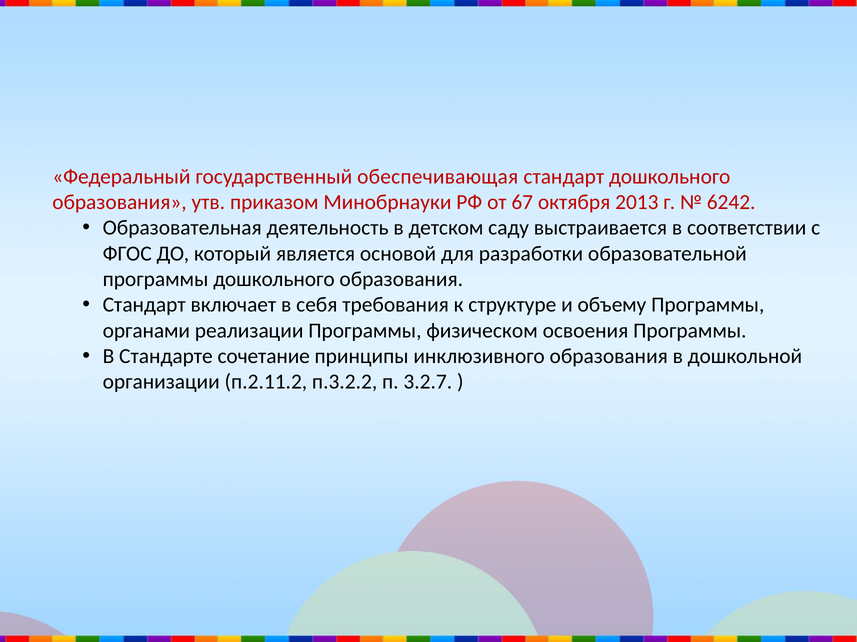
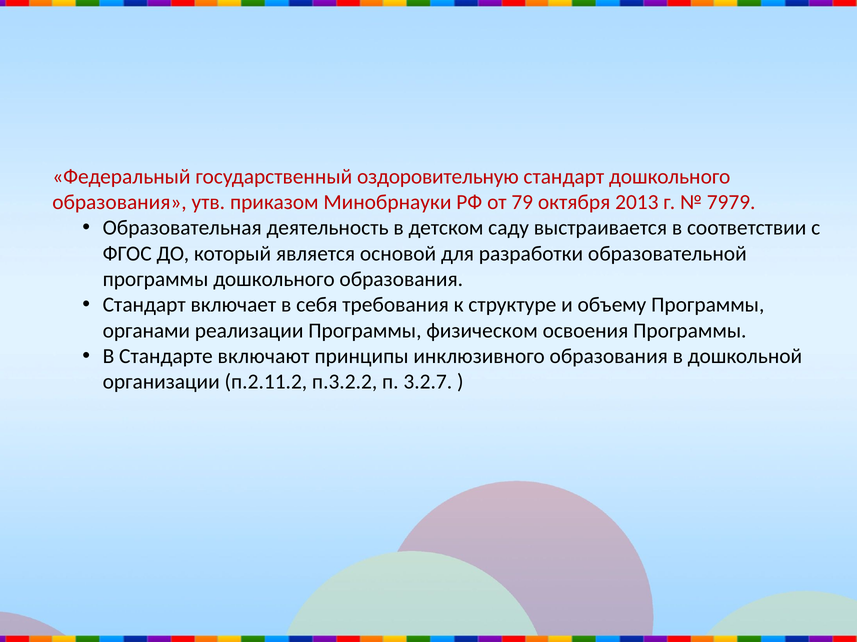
обеспечивающая: обеспечивающая -> оздоровительную (438, 177)
67: 67 -> 79 (522, 202)
6242: 6242 -> 7979 (731, 202)
сочетание: сочетание -> включают (264, 357)
